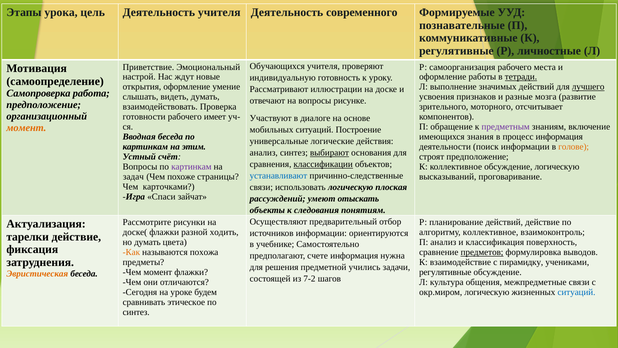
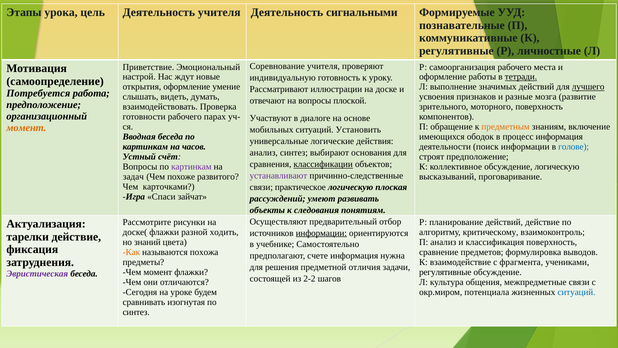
современного: современного -> сигнальными (362, 12)
Обучающихся: Обучающихся -> Соревнование (277, 66)
Самопроверка: Самопроверка -> Потребуется (38, 93)
рисунке: рисунке -> плоской (350, 100)
моторного отсчитывает: отсчитывает -> поверхность (539, 107)
имеет: имеет -> парах (215, 117)
предметным colour: purple -> orange (506, 127)
Построение: Построение -> Установить (358, 130)
знания: знания -> ободок (480, 137)
этим: этим -> часов (194, 147)
голове colour: orange -> blue (574, 147)
выбирают underline: present -> none (329, 153)
устанавливают colour: blue -> purple (278, 176)
страницы: страницы -> развитого (218, 177)
использовать: использовать -> практическое (300, 187)
отыскать: отыскать -> развивать (358, 198)
алгоритму коллективное: коллективное -> критическому (491, 232)
информации underline: none -> present (321, 233)
но думать: думать -> знаний (147, 242)
предметов underline: present -> none (482, 252)
пирамидку: пирамидку -> фрагмента (521, 262)
учились: учились -> отличия (365, 267)
Эвристическая colour: orange -> purple (37, 273)
7-2: 7-2 -> 2-2 (309, 279)
окр.миром логическую: логическую -> потенциала (487, 292)
этическое: этическое -> изогнутая (186, 302)
